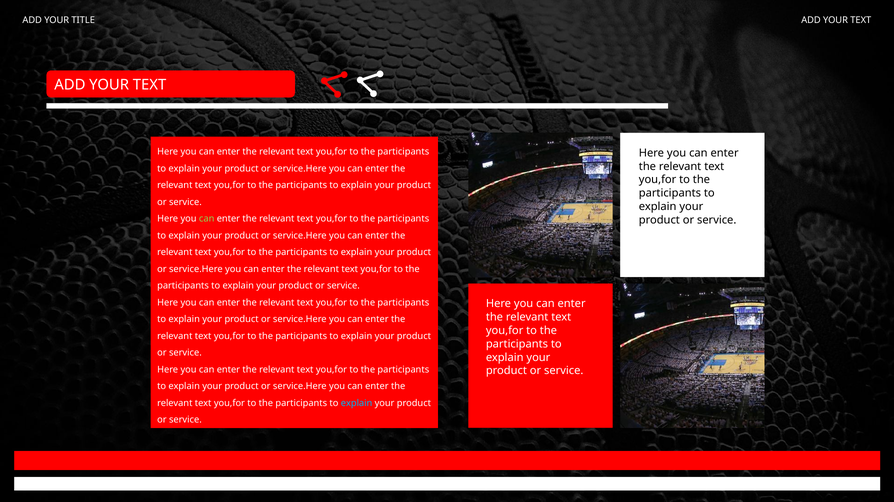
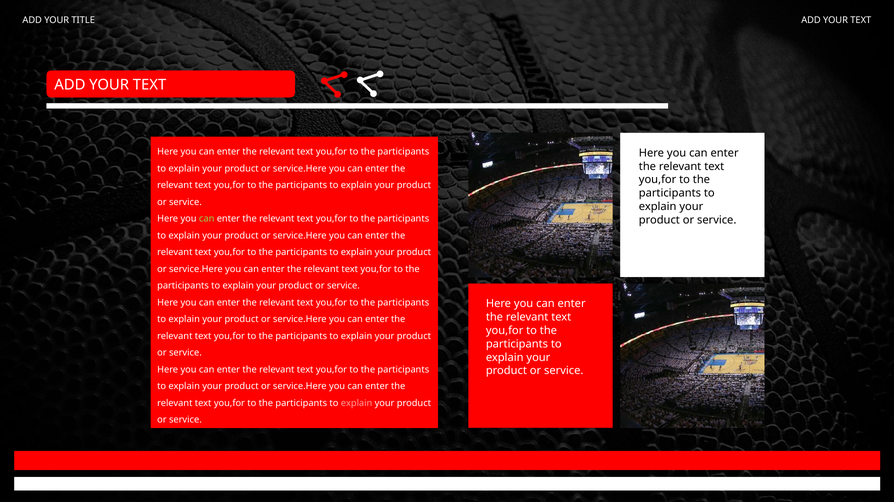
explain colour: light blue -> pink (357, 403)
